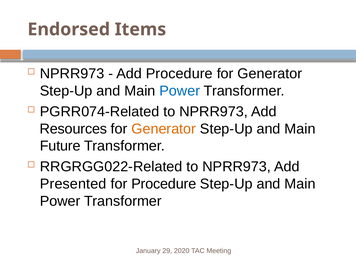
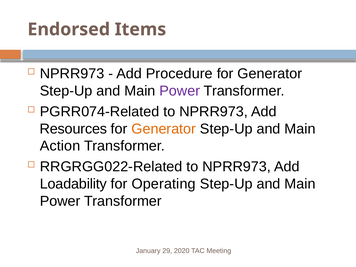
Power colour: blue -> purple (180, 91)
Future: Future -> Action (60, 146)
Presented: Presented -> Loadability (73, 184)
for Procedure: Procedure -> Operating (164, 184)
